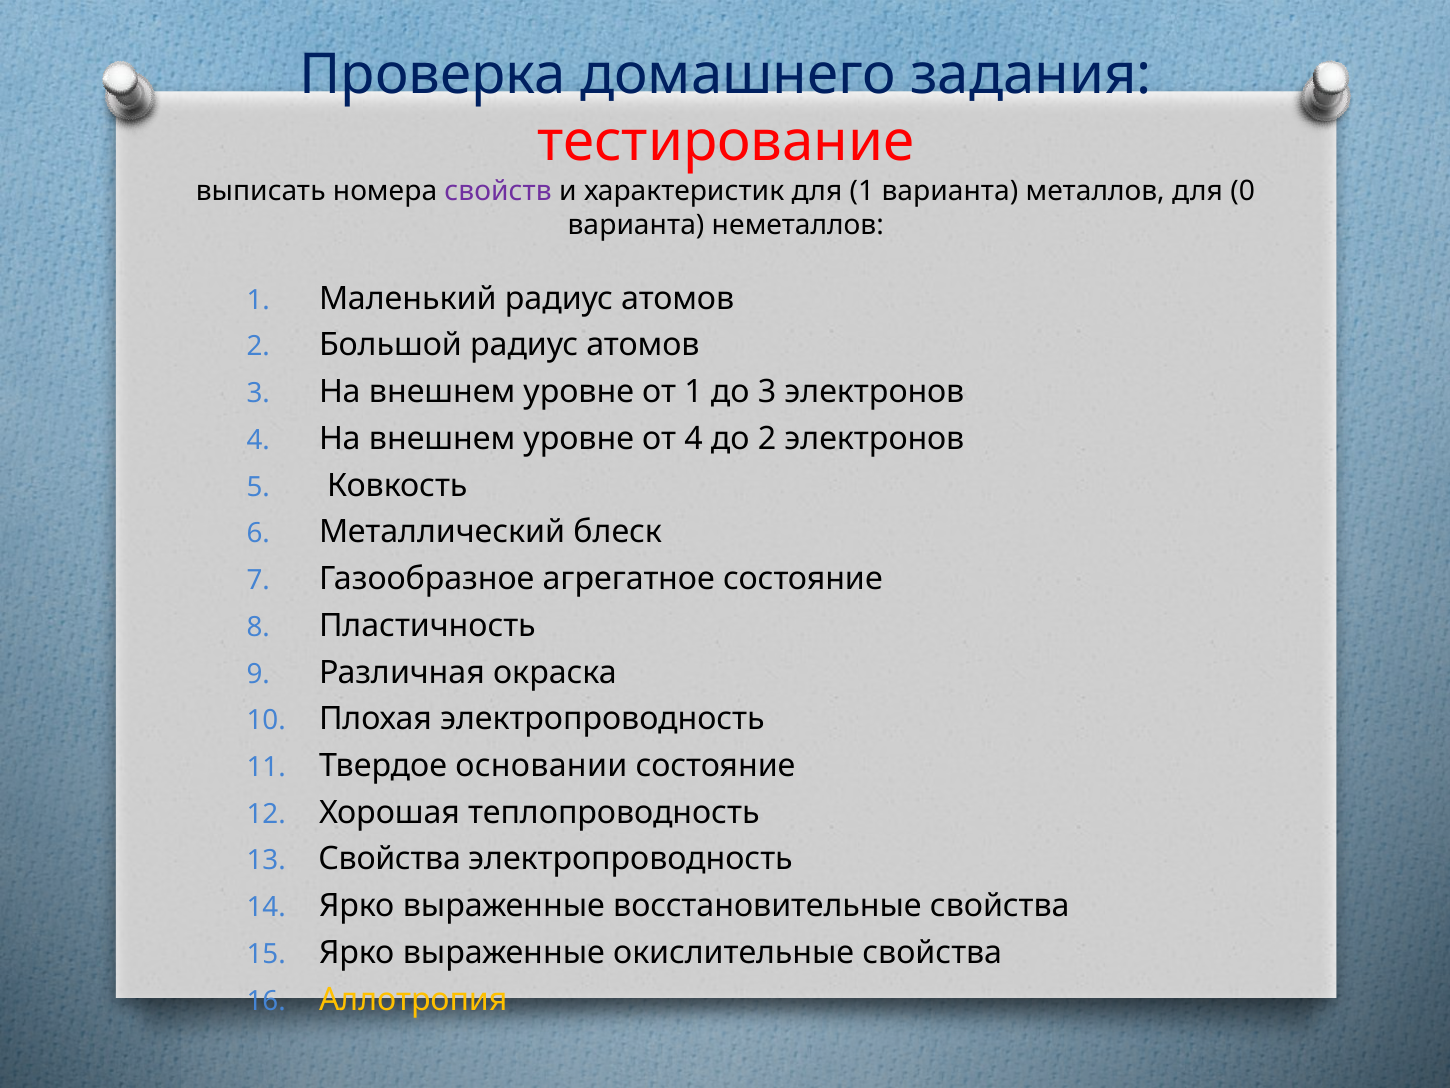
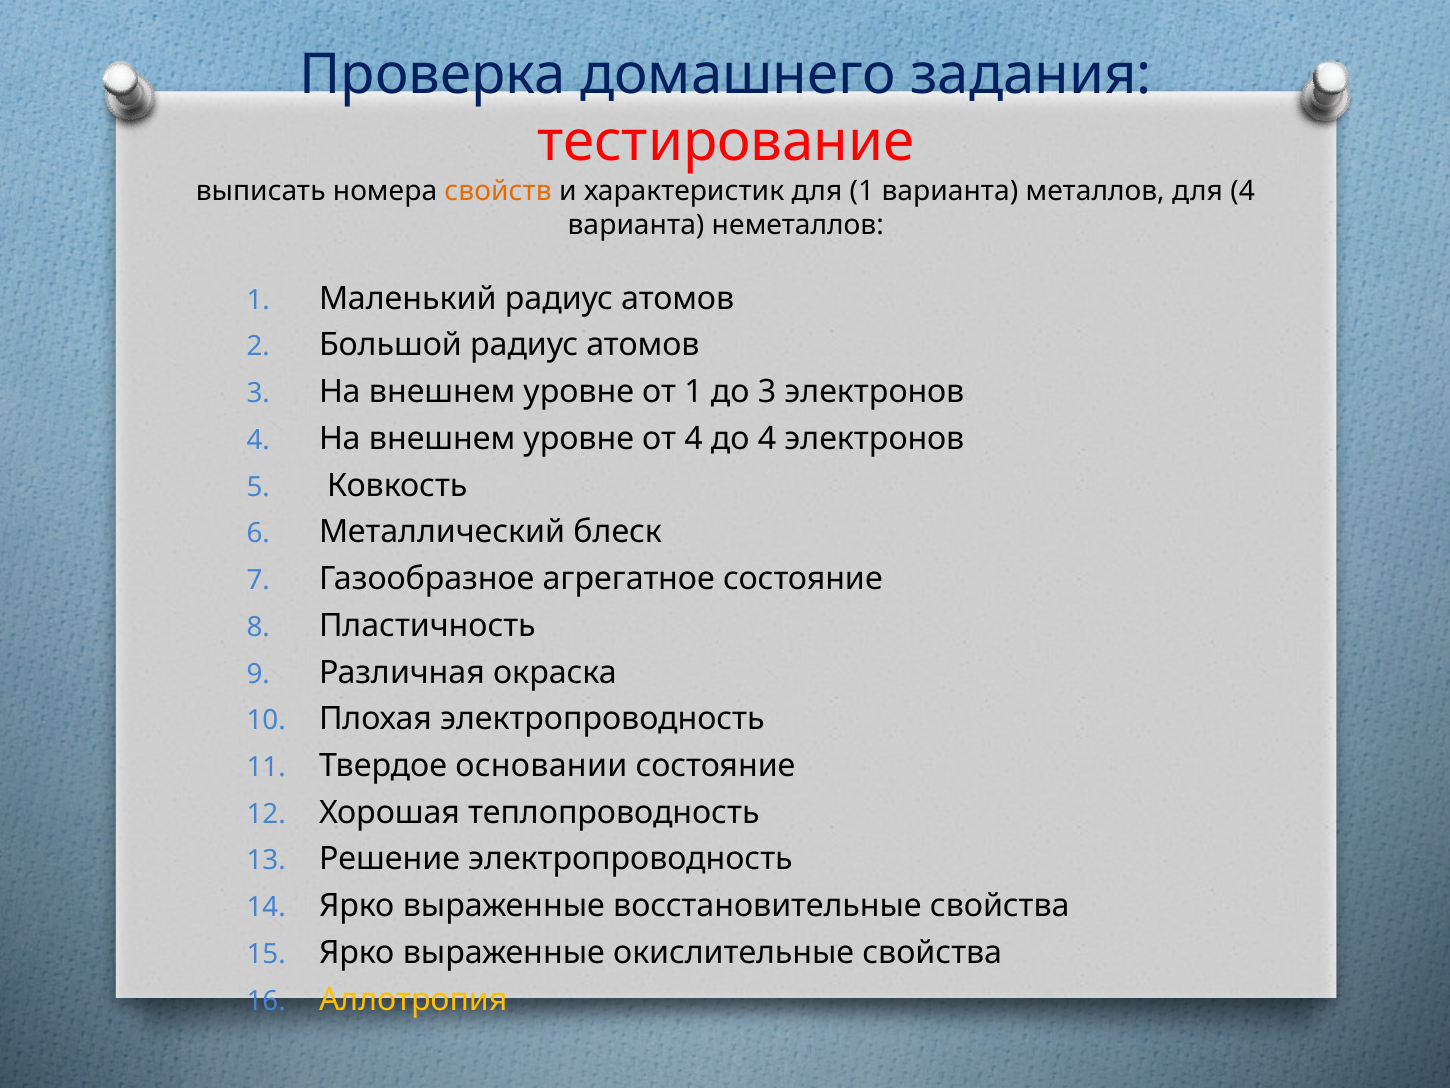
свойств colour: purple -> orange (498, 191)
для 0: 0 -> 4 (1243, 191)
до 2: 2 -> 4 (767, 439)
Свойства: Свойства -> Решение (390, 859)
